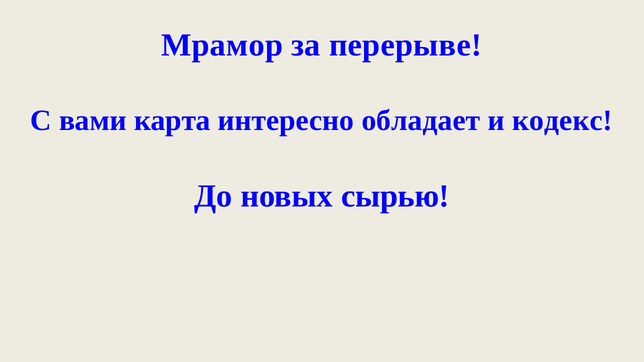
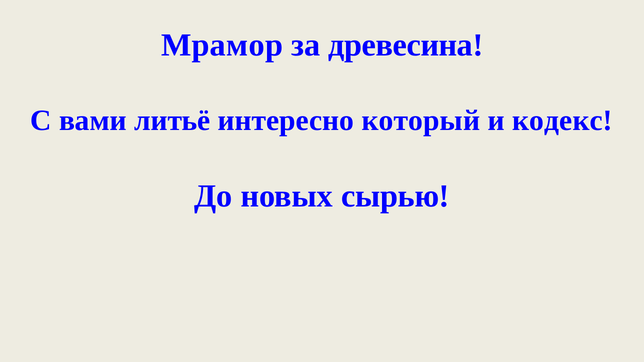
перерыве: перерыве -> древесина (406, 45)
карта: карта -> литьё (172, 121)
обладает: обладает -> который (421, 121)
